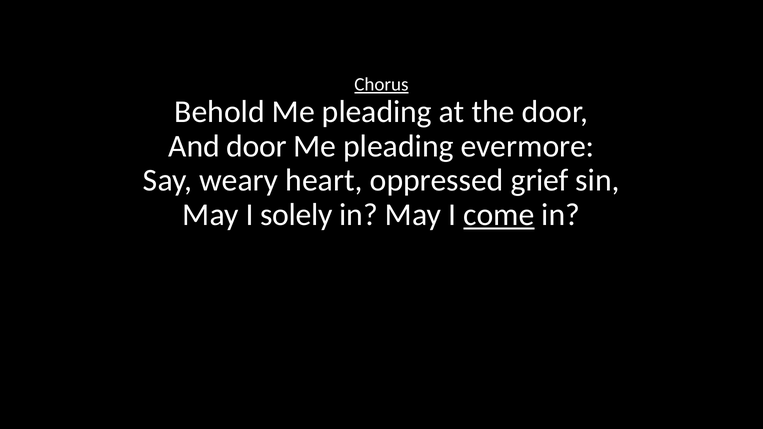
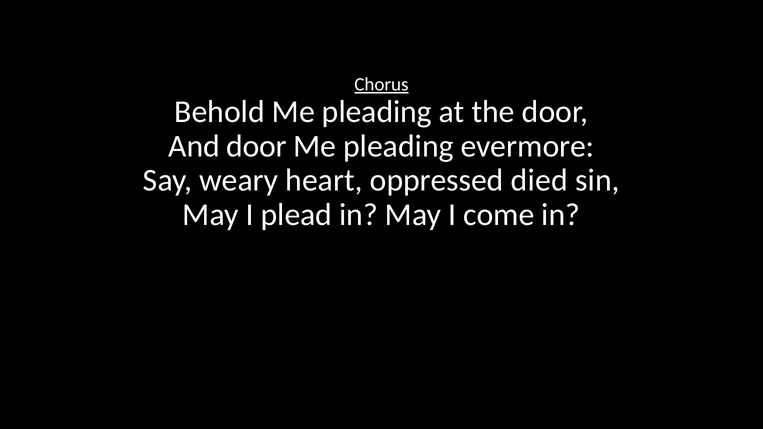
grief: grief -> died (539, 181)
solely: solely -> plead (296, 215)
come underline: present -> none (499, 215)
